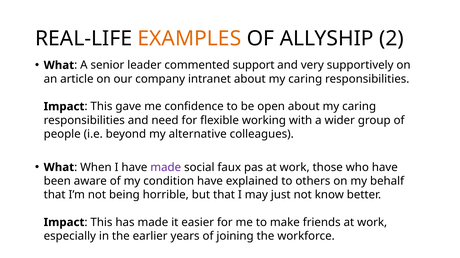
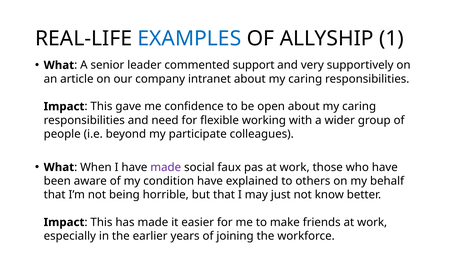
EXAMPLES colour: orange -> blue (189, 39)
2: 2 -> 1 (391, 39)
alternative: alternative -> participate (198, 134)
